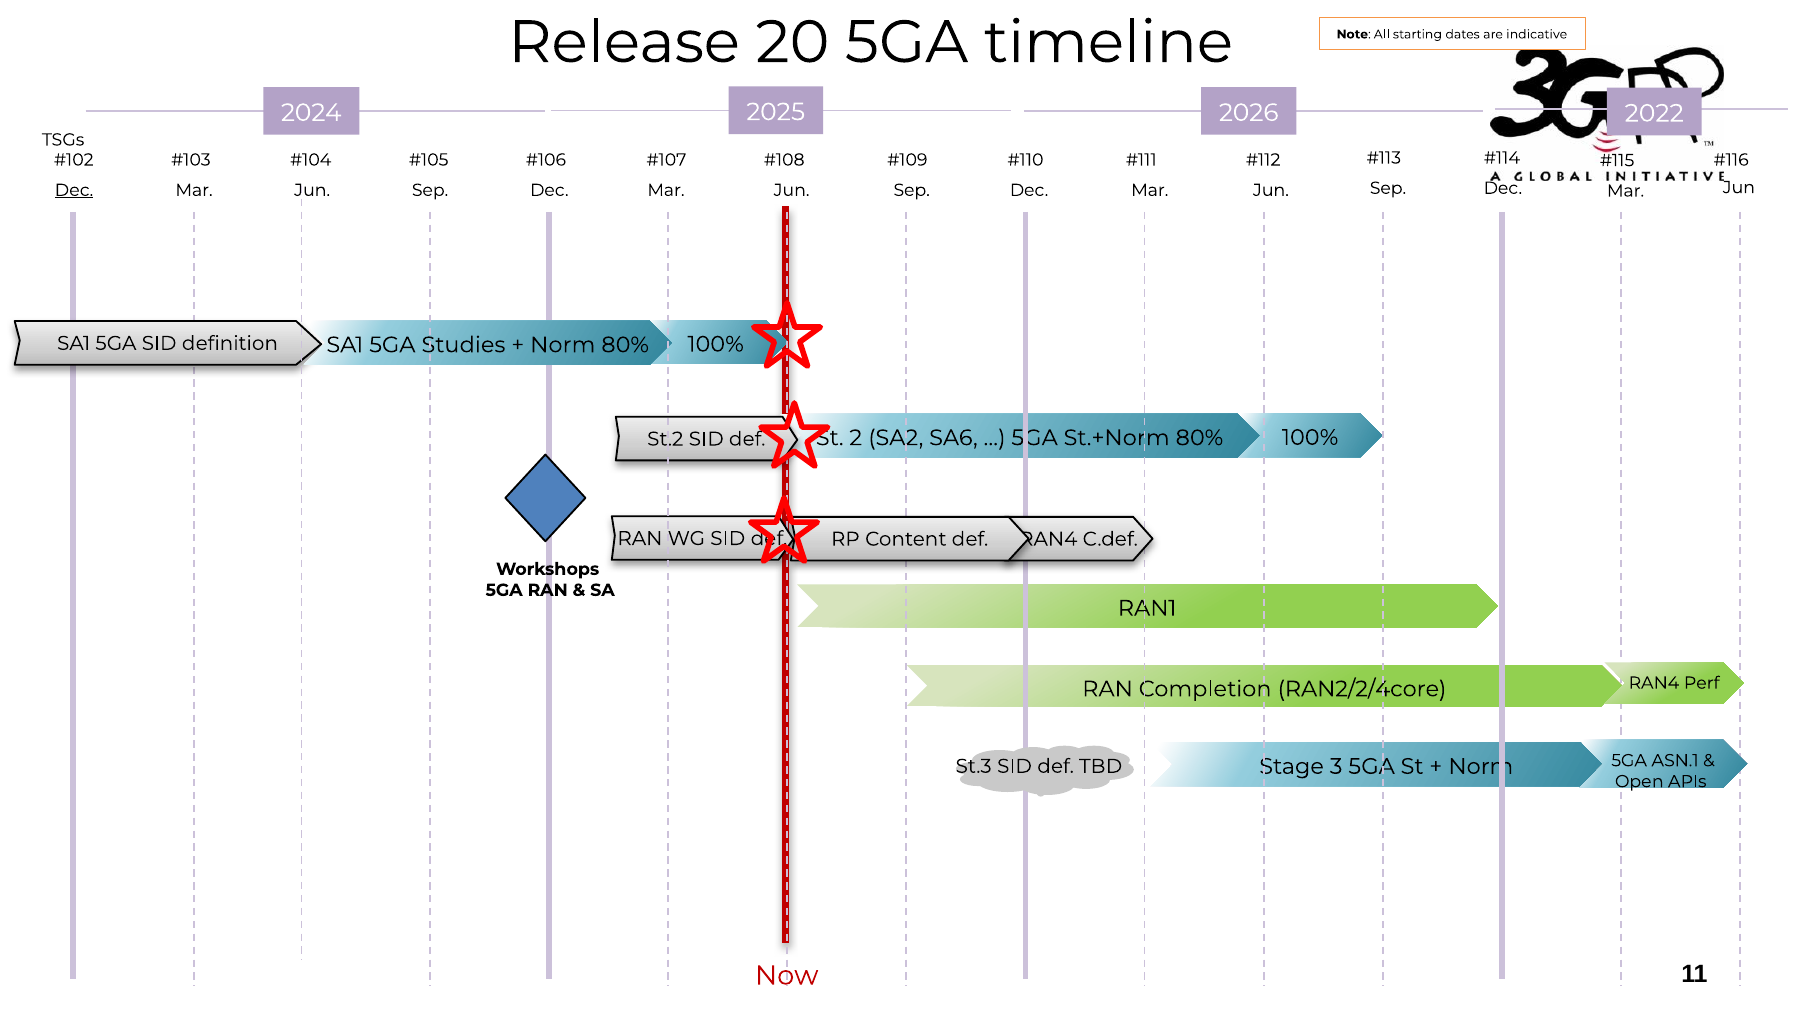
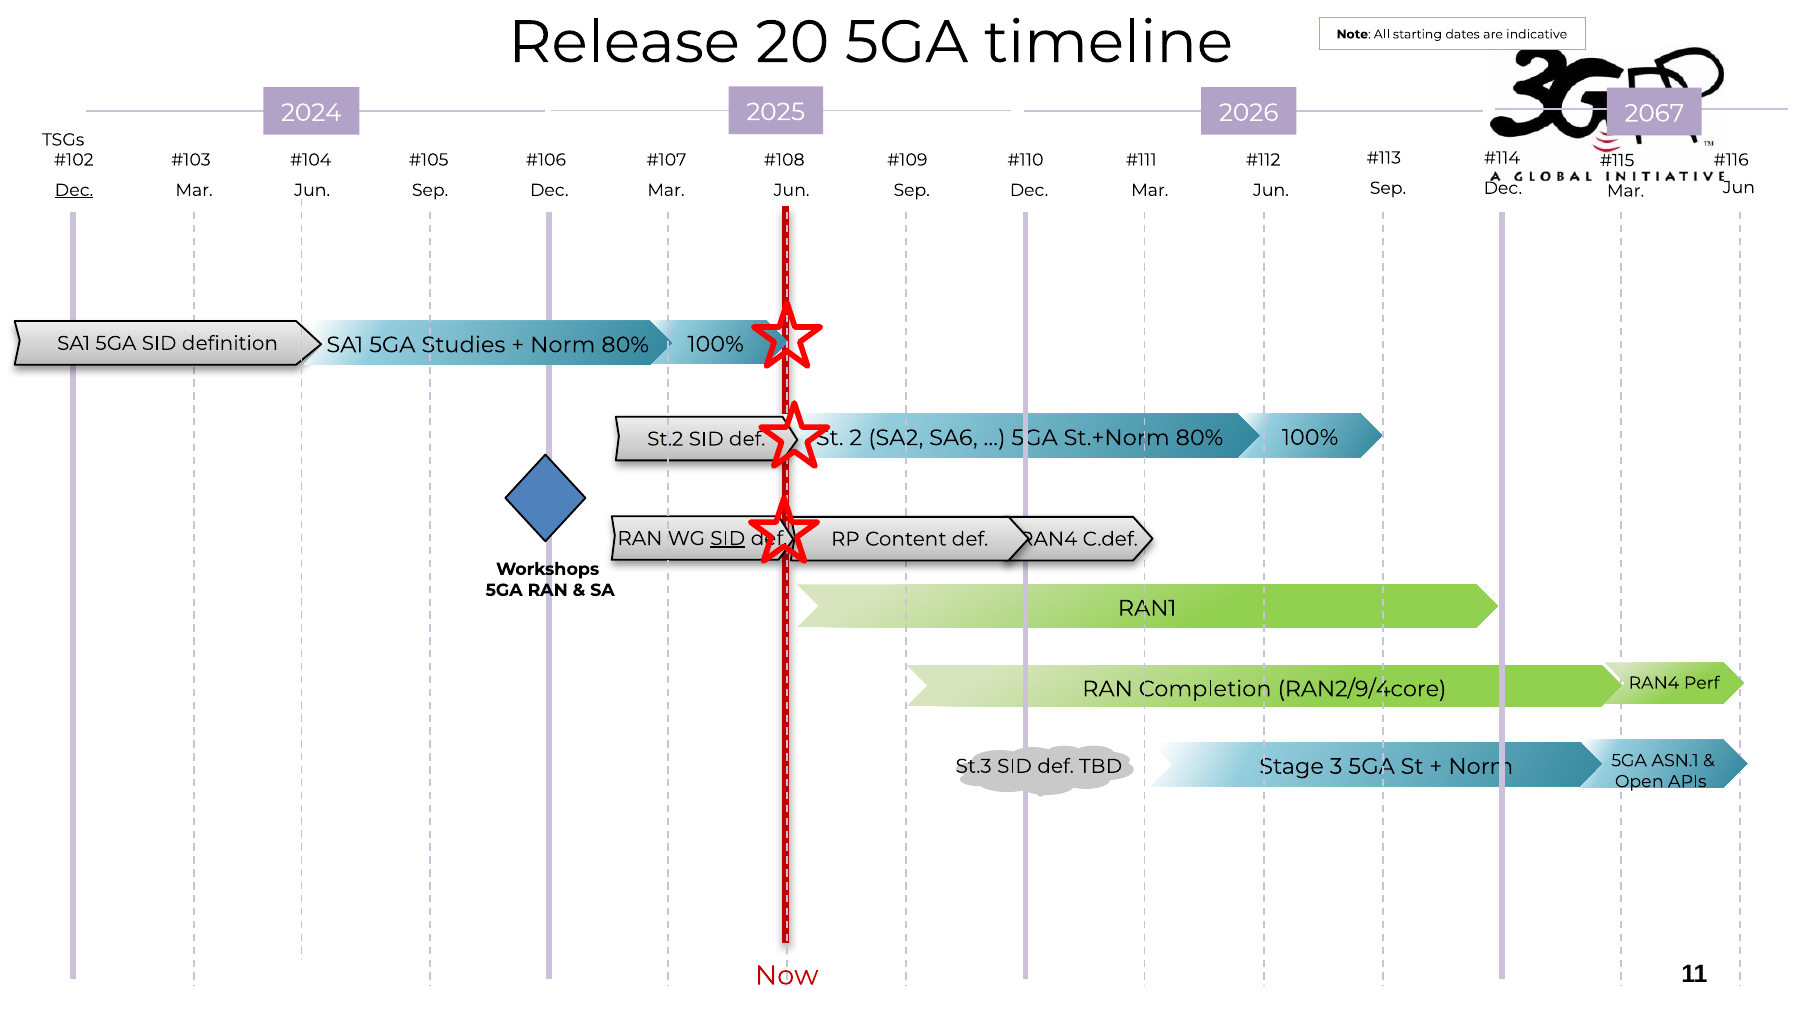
2022: 2022 -> 2067 (1654, 113)
SID underline: none -> present (728, 538)
RAN2/2/4core: RAN2/2/4core -> RAN2/9/4core (1362, 689)
